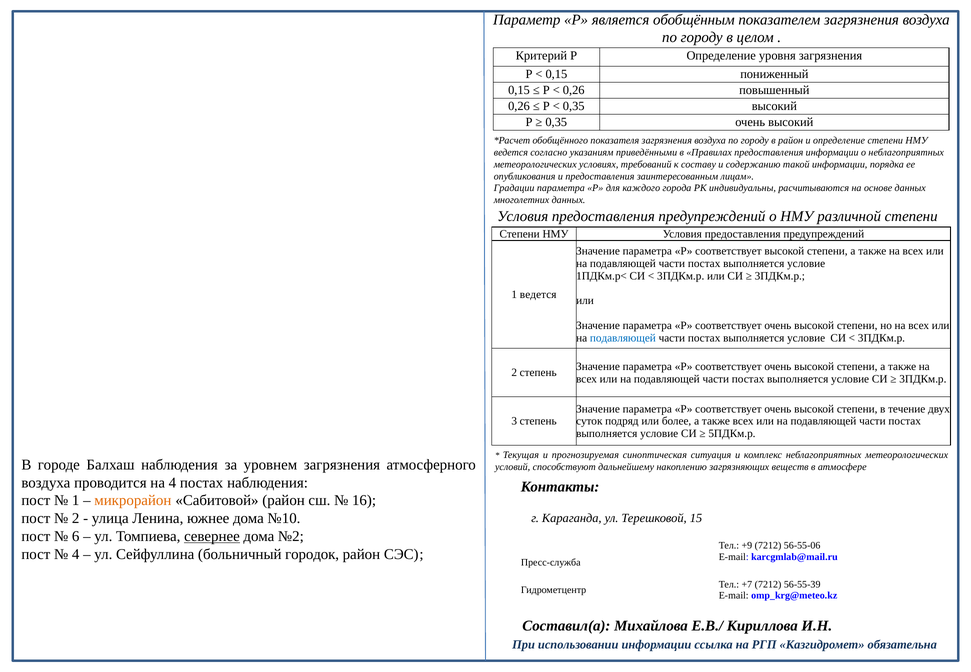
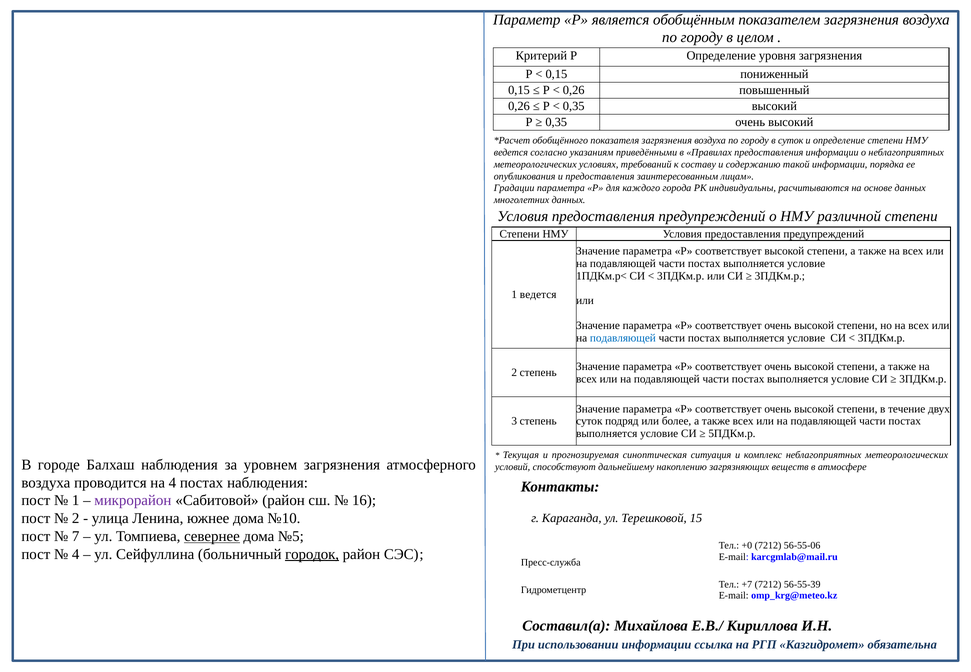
в район: район -> суток (791, 141)
микрорайон colour: orange -> purple (133, 501)
6: 6 -> 7 (76, 537)
№2: №2 -> №5 (291, 537)
+9: +9 -> +0 (747, 546)
городок underline: none -> present (312, 554)
